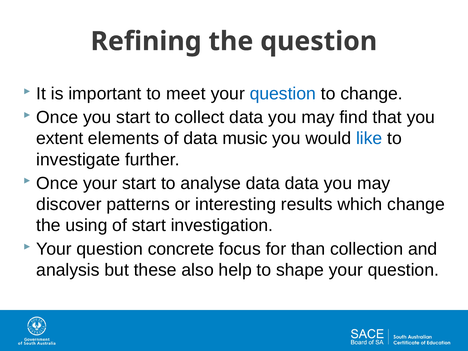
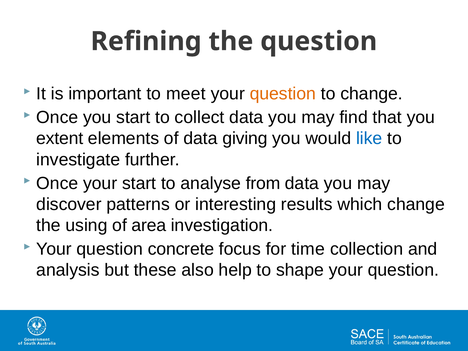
question colour: blue -> orange (283, 94)
music: music -> giving (245, 139)
analyse data: data -> from (263, 183)
of start: start -> area (149, 225)
than: than -> time (308, 249)
